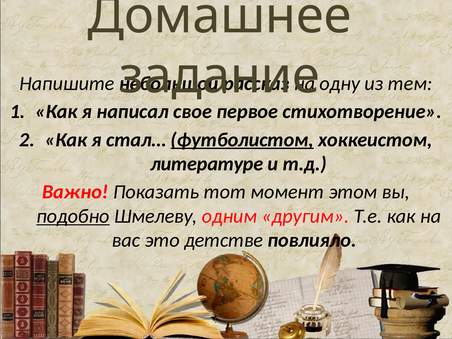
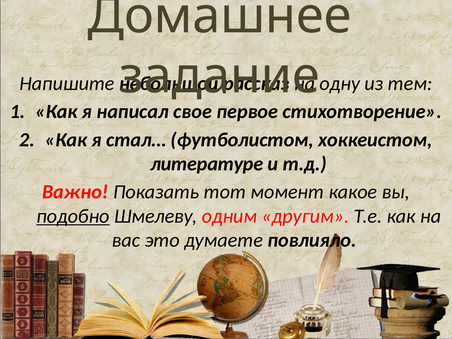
футболистом underline: present -> none (242, 140)
этом: этом -> какое (353, 192)
детстве: детстве -> думаете (224, 240)
